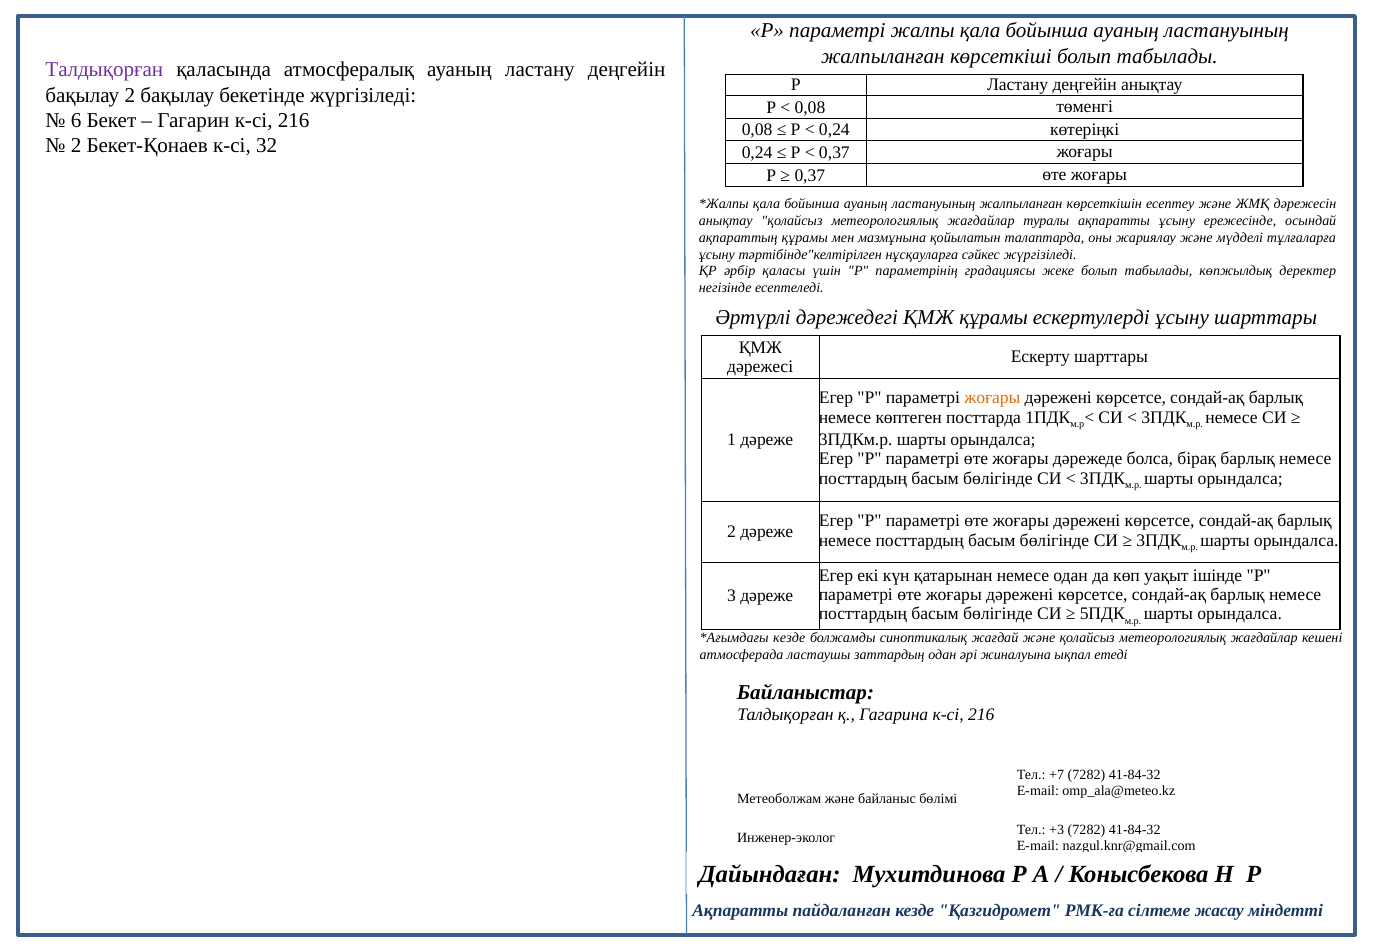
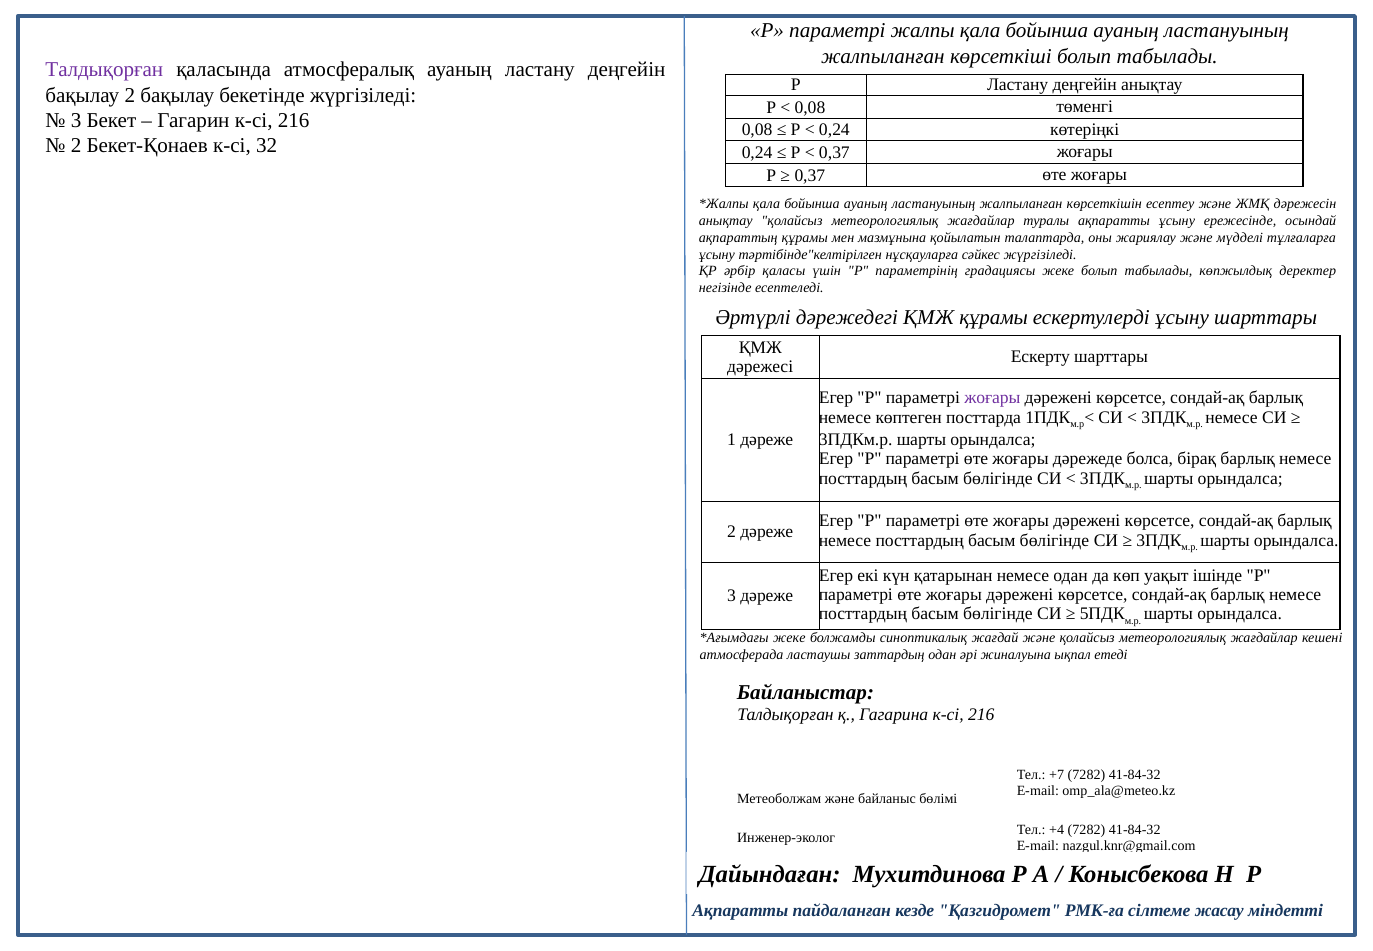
6: 6 -> 3 (76, 121)
жоғары colour: orange -> purple (992, 398)
кезде: кезде -> жеке (789, 637)
+3: +3 -> +4 (1057, 830)
